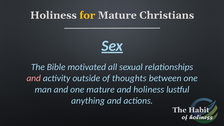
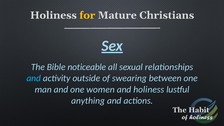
motivated: motivated -> noticeable (87, 67)
and colour: pink -> light blue (34, 78)
thoughts: thoughts -> swearing (129, 78)
one mature: mature -> women (101, 89)
